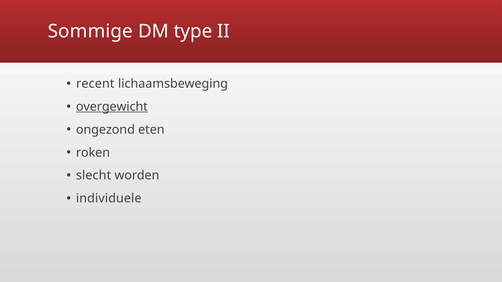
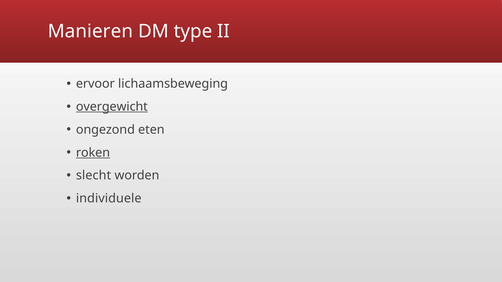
Sommige: Sommige -> Manieren (90, 31)
recent: recent -> ervoor (95, 84)
roken underline: none -> present (93, 153)
